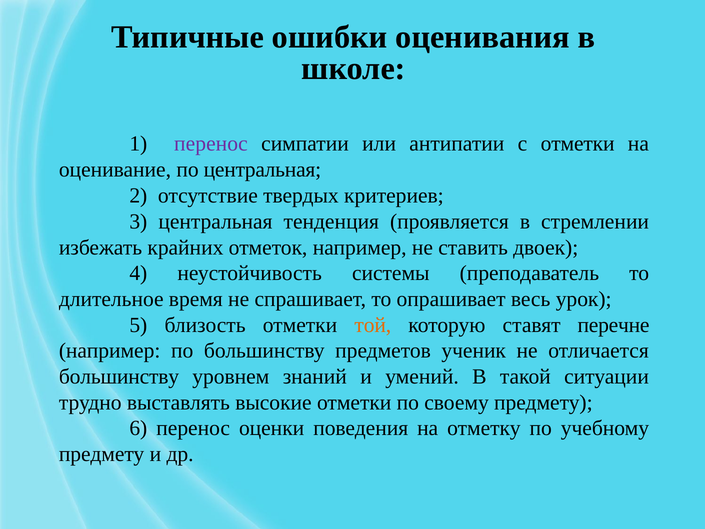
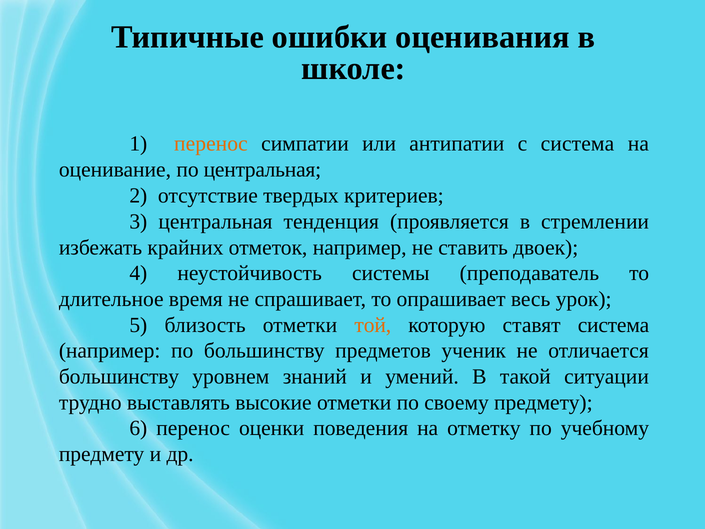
перенос colour: purple -> orange (211, 144)
с отметки: отметки -> система (577, 144)
ставят перечне: перечне -> система (613, 325)
